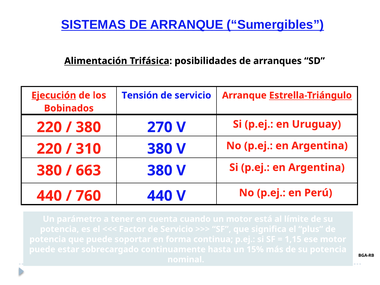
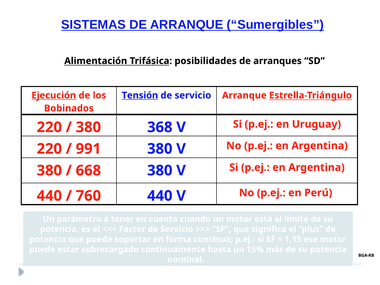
Tensión underline: none -> present (140, 95)
270: 270 -> 368 (160, 127)
310: 310 -> 991 (88, 149)
663: 663 -> 668 (88, 170)
